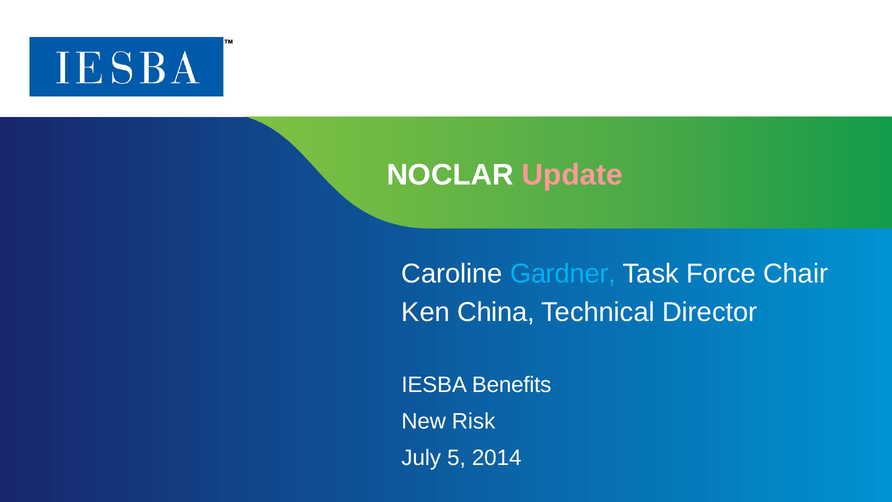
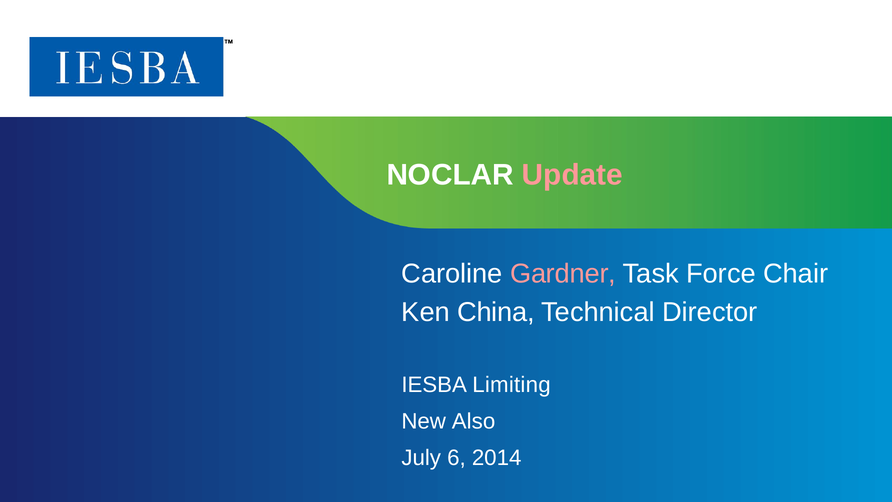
Gardner colour: light blue -> pink (563, 274)
Benefits: Benefits -> Limiting (511, 385)
Risk: Risk -> Also (474, 421)
5: 5 -> 6 (456, 457)
